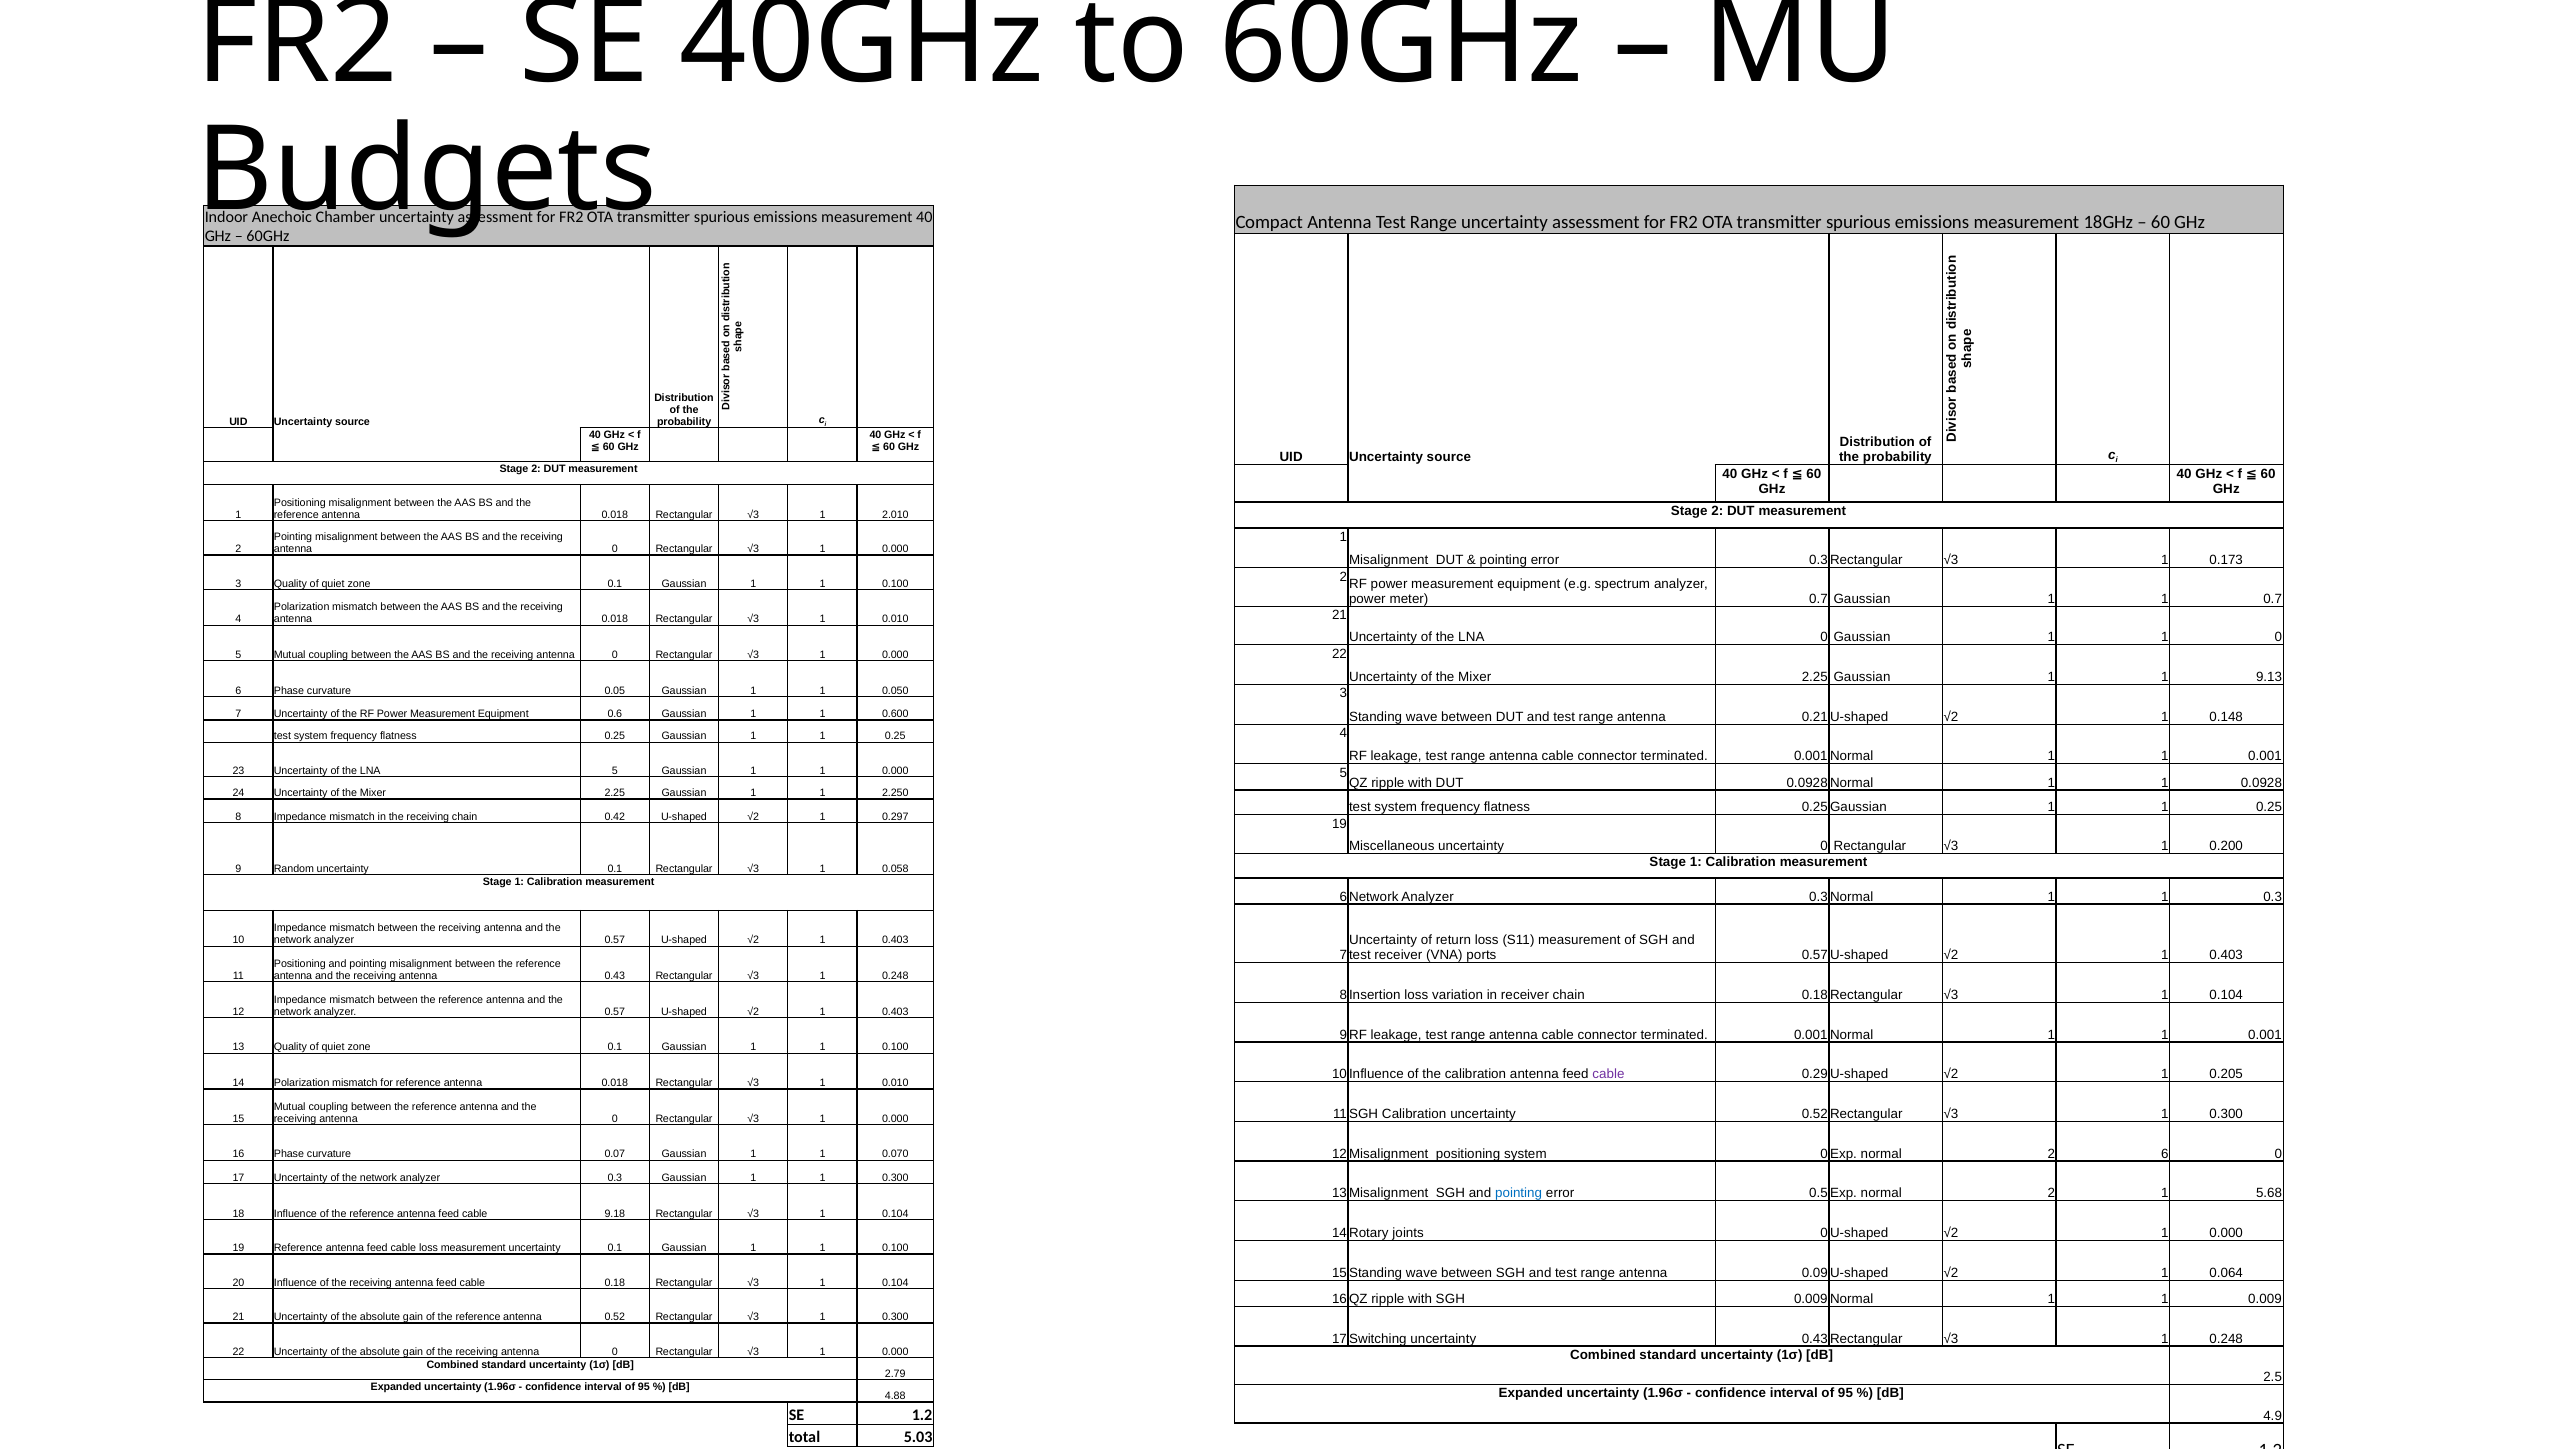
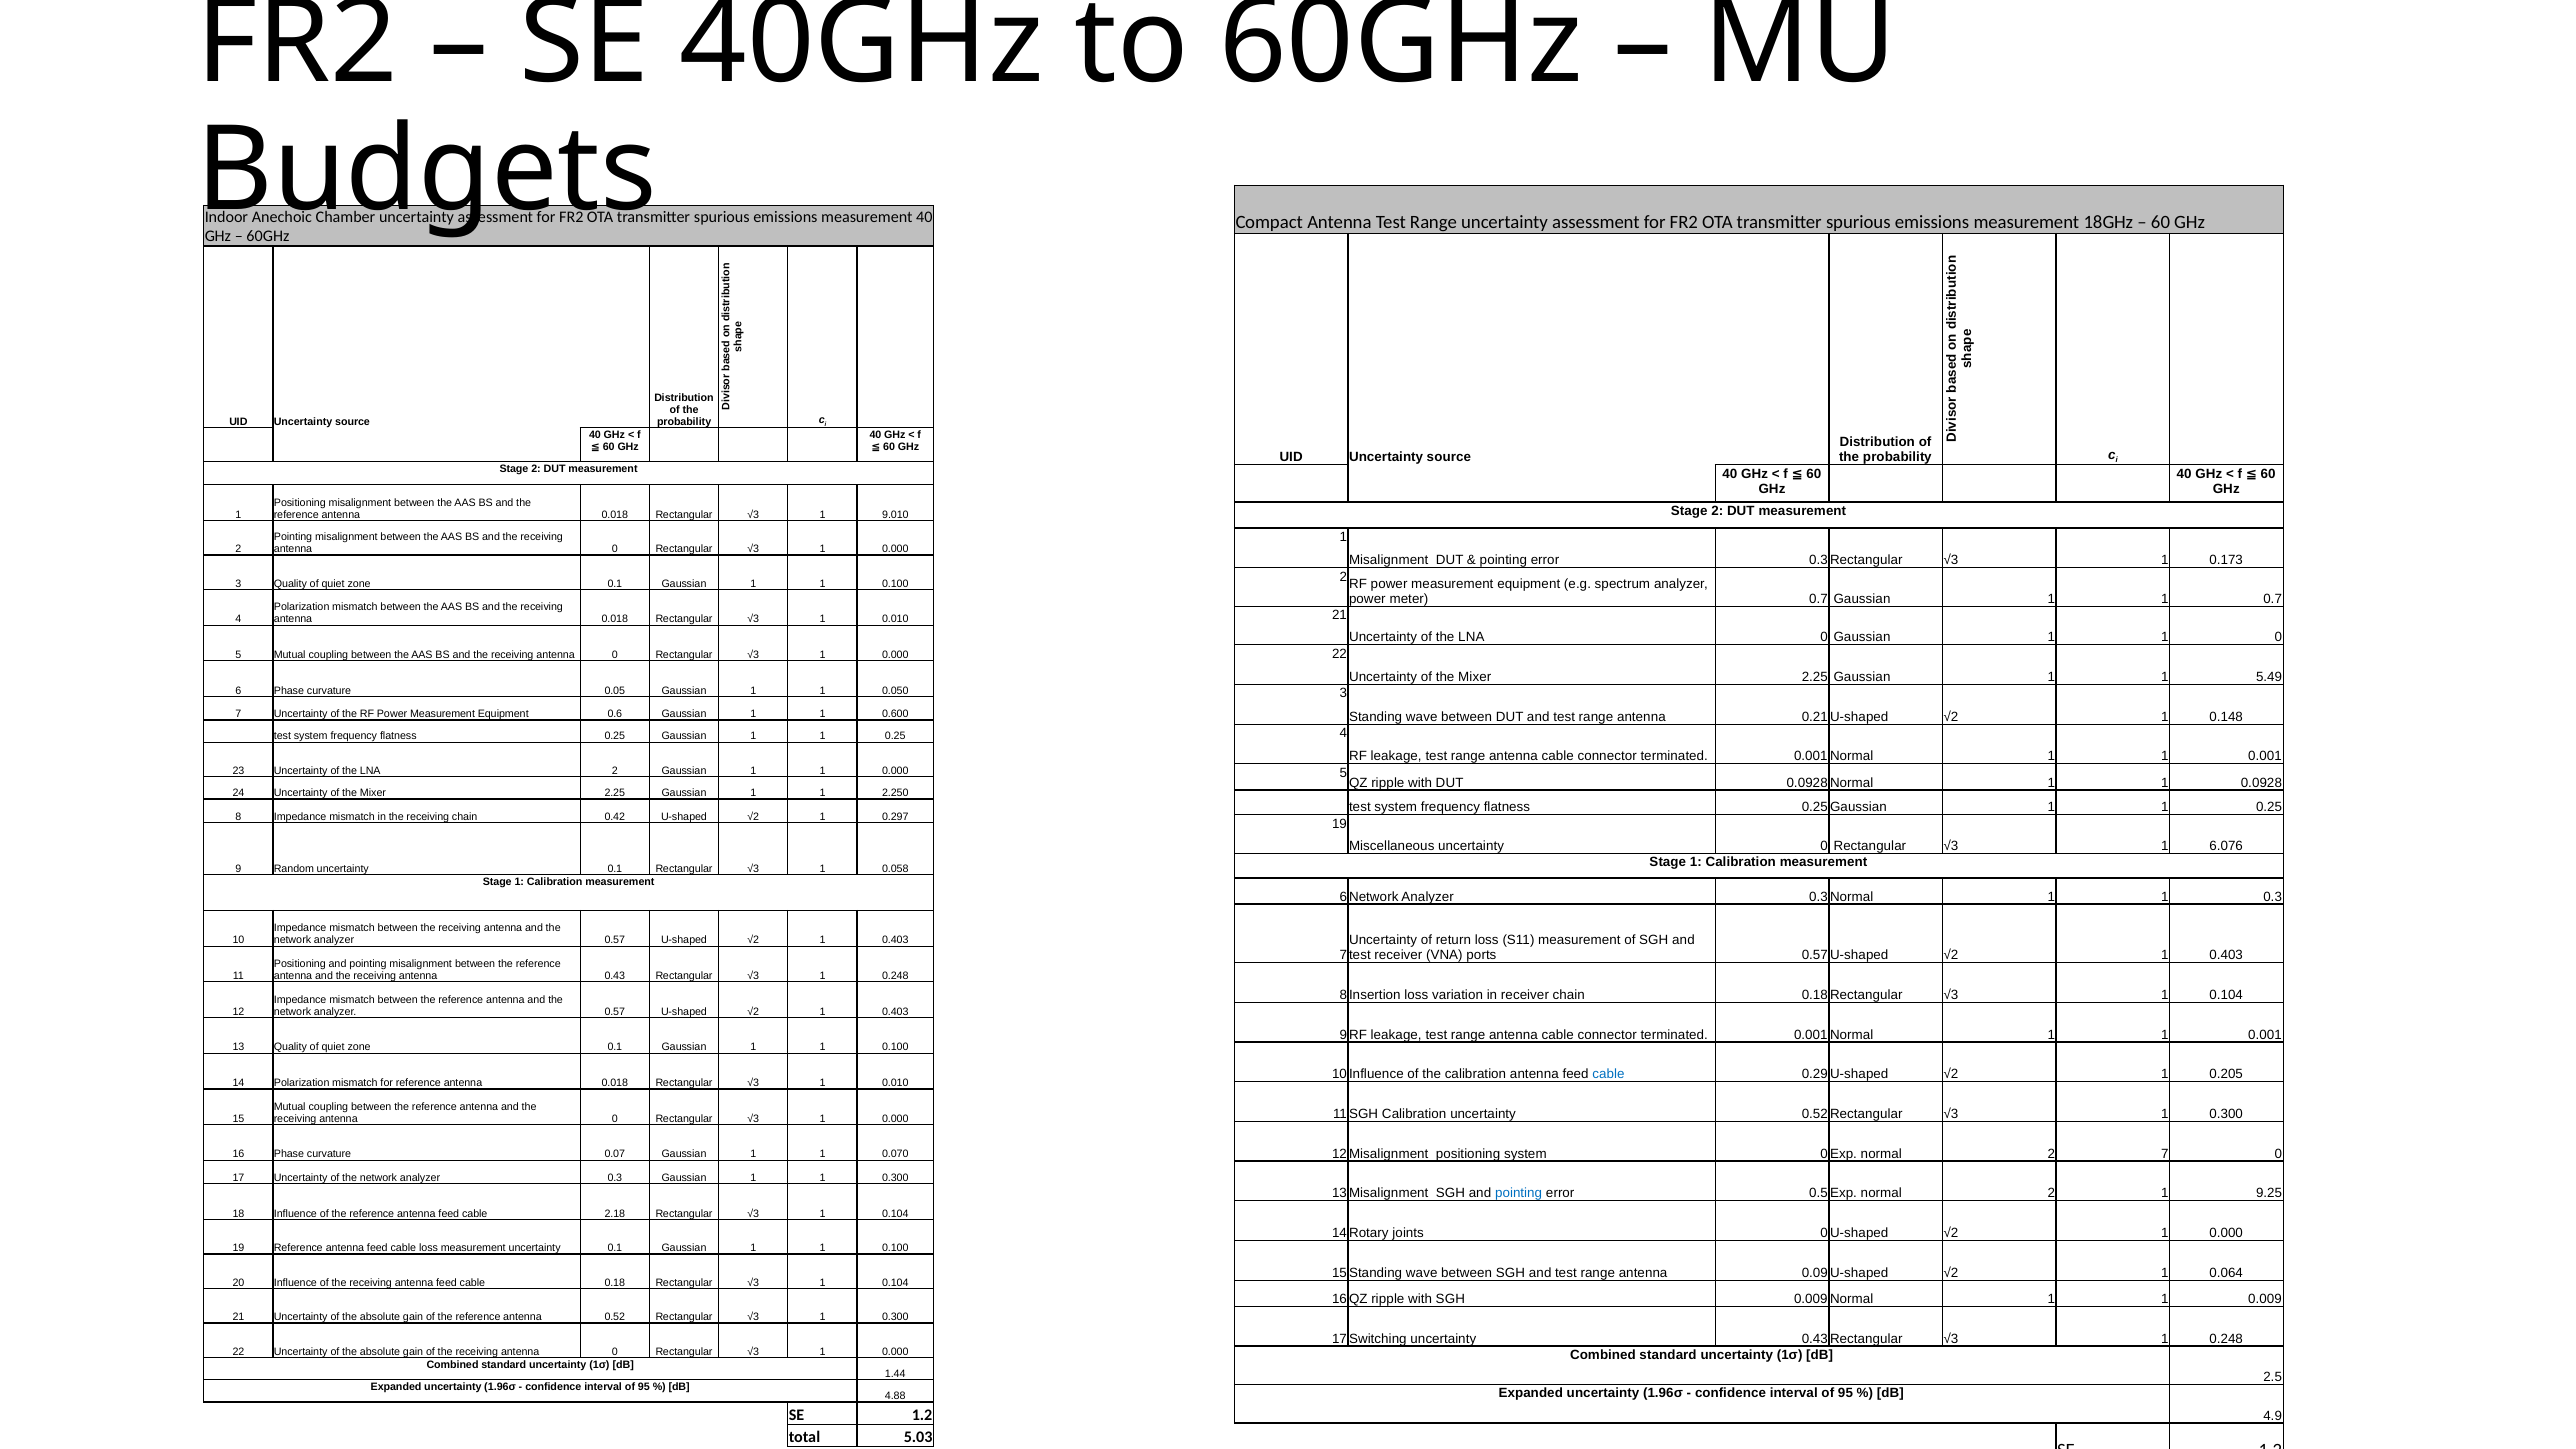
2.010: 2.010 -> 9.010 (895, 515)
9.13: 9.13 -> 5.49 (2269, 677)
LNA 5: 5 -> 2 (615, 771)
0.200: 0.200 -> 6.076 (2226, 846)
cable colour: purple -> blue (1608, 1074)
2 6: 6 -> 7 (2165, 1154)
5.68: 5.68 -> 9.25 (2269, 1193)
9.18: 9.18 -> 2.18 (615, 1214)
2.79: 2.79 -> 1.44 (895, 1374)
